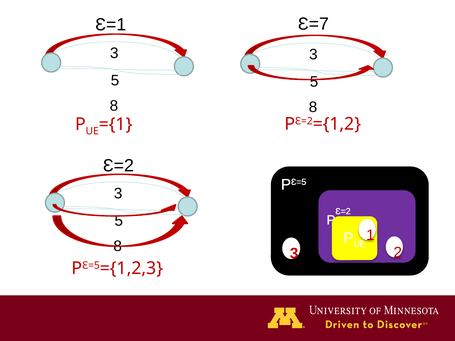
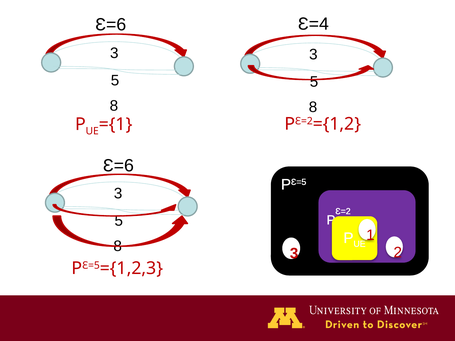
Ɛ=7: Ɛ=7 -> Ɛ=4 (314, 24)
Ɛ=1: Ɛ=1 -> Ɛ=6 (111, 25)
Ɛ=2: Ɛ=2 -> Ɛ=6 (119, 166)
